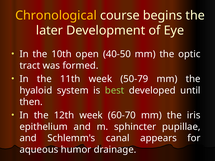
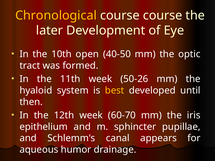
course begins: begins -> course (163, 15)
50-79: 50-79 -> 50-26 (134, 79)
best colour: light green -> yellow (115, 91)
